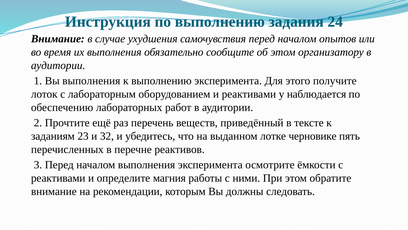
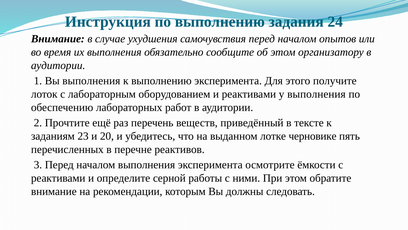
у наблюдается: наблюдается -> выполнения (316, 94)
32: 32 -> 20 (107, 136)
магния: магния -> серной (169, 178)
